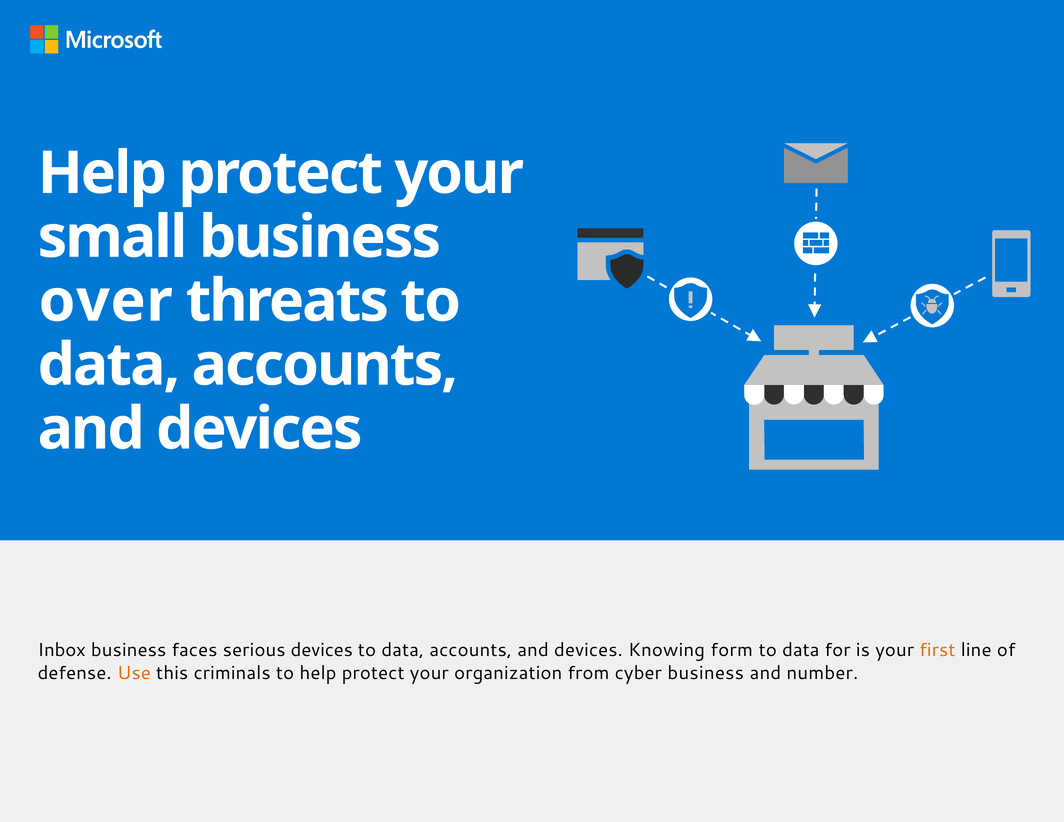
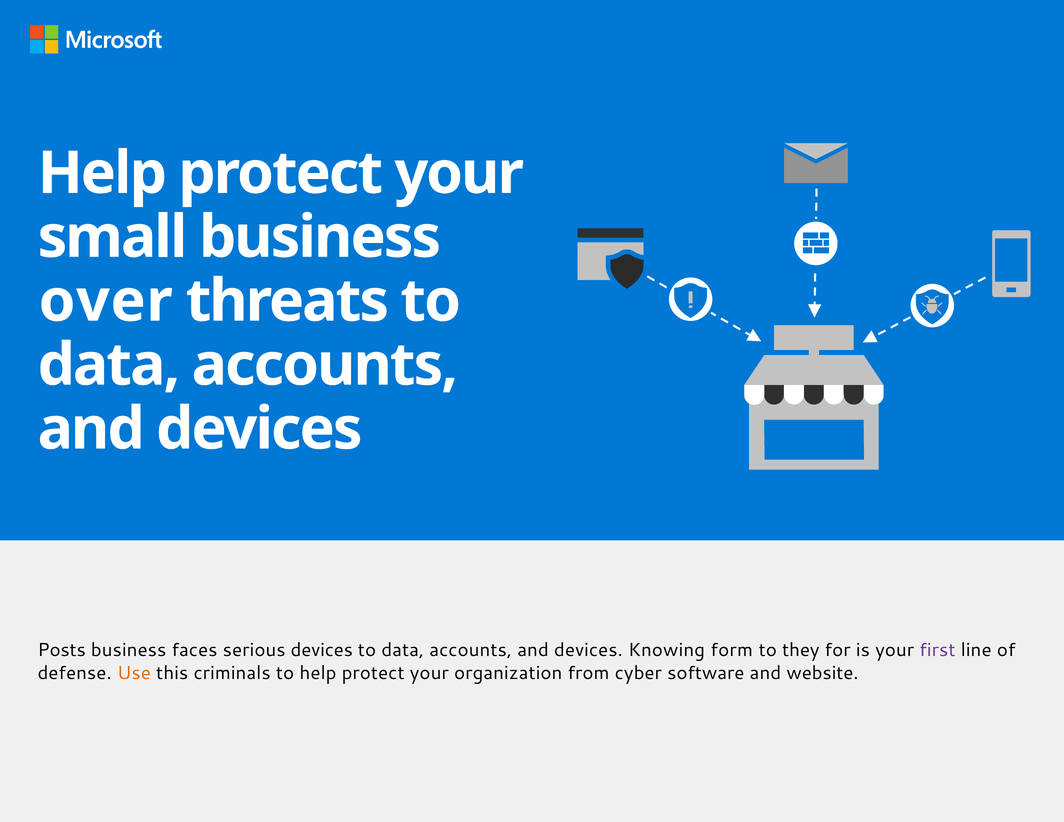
Inbox: Inbox -> Posts (62, 650)
data: data -> they (801, 650)
first colour: orange -> purple (937, 650)
cyber business: business -> software (706, 673)
number: number -> website (822, 673)
